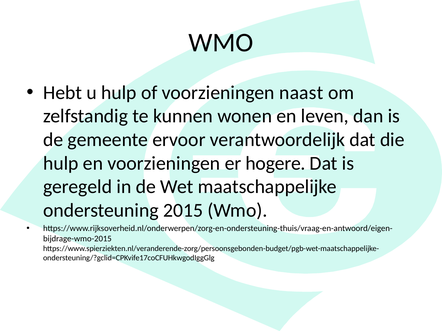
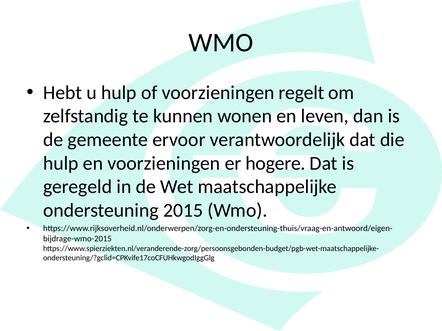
naast: naast -> regelt (301, 93)
